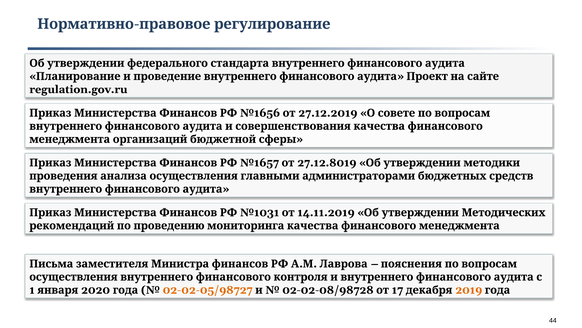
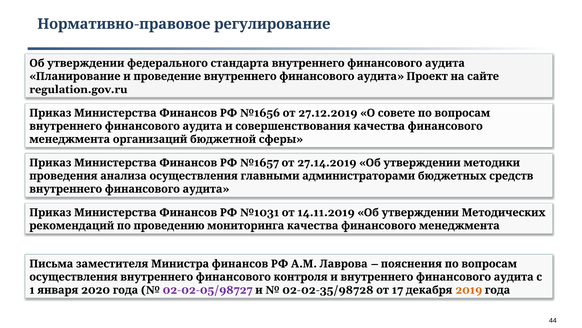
27.12.8019: 27.12.8019 -> 27.14.2019 (327, 162)
02-02-05/98727 colour: orange -> purple (208, 290)
02-02-08/98728: 02-02-08/98728 -> 02-02-35/98728 (328, 290)
